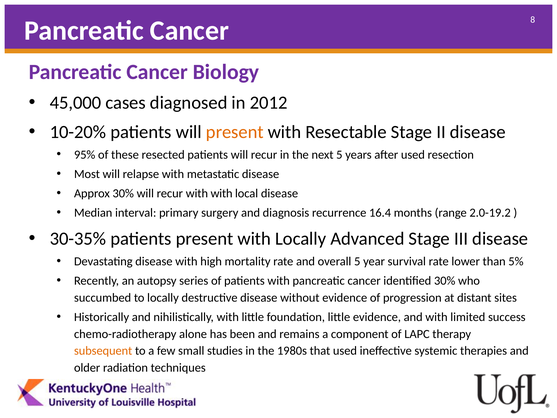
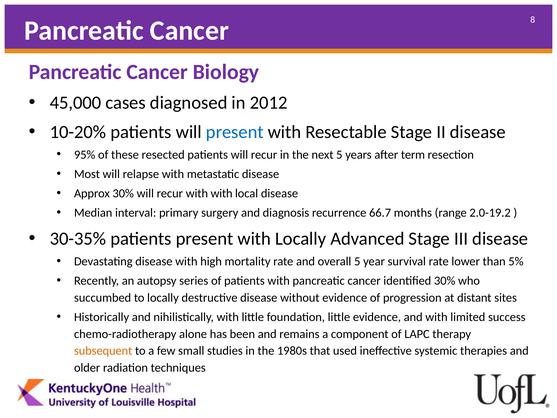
present colour: orange -> blue (235, 132)
after used: used -> term (413, 155)
16.4: 16.4 -> 66.7 (380, 213)
